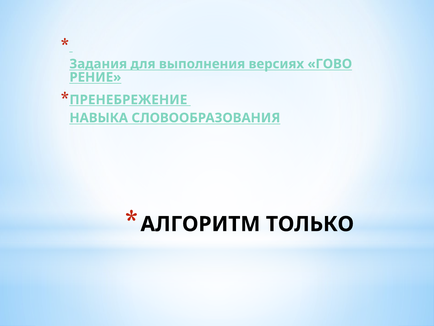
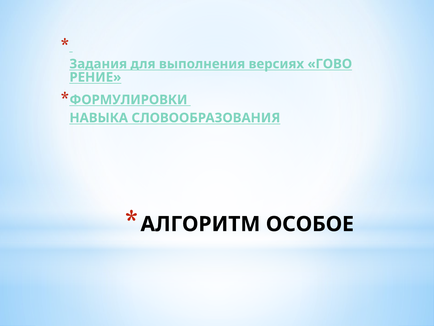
ПРЕНЕБРЕЖЕНИЕ: ПРЕНЕБРЕЖЕНИЕ -> ФОРМУЛИРОВКИ (128, 100)
ТОЛЬКО: ТОЛЬКО -> ОСОБОЕ (310, 224)
